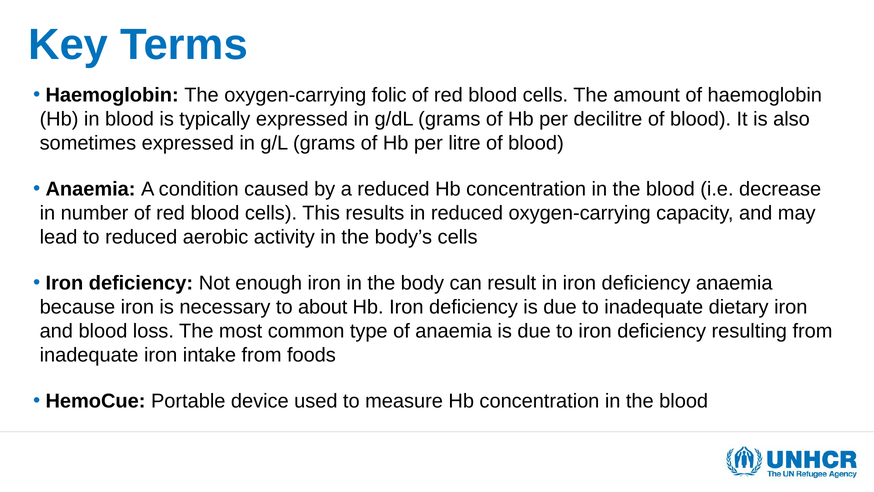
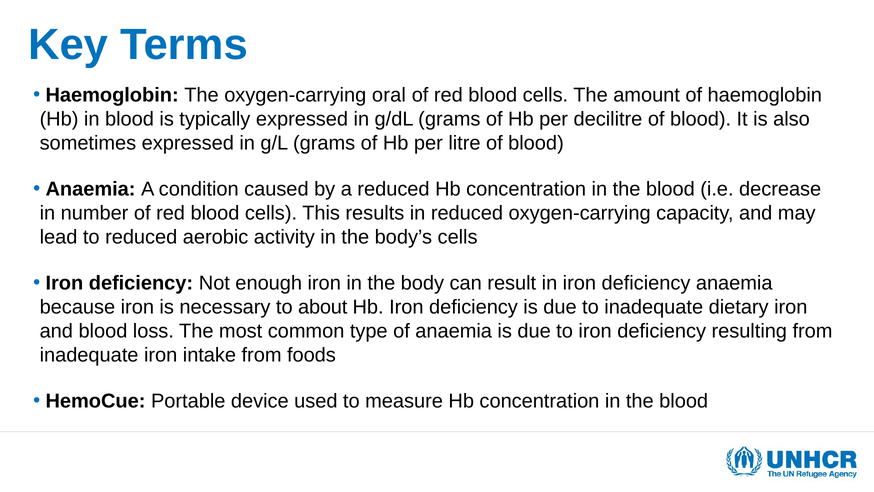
folic: folic -> oral (389, 95)
